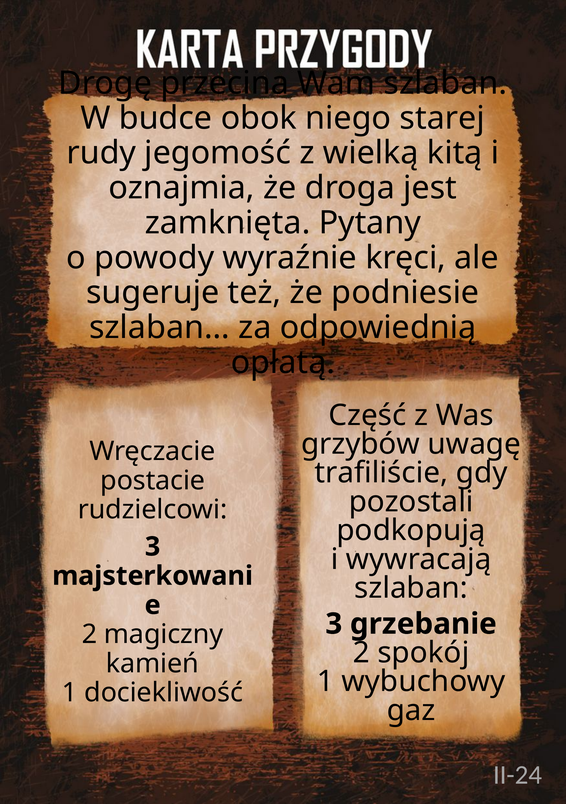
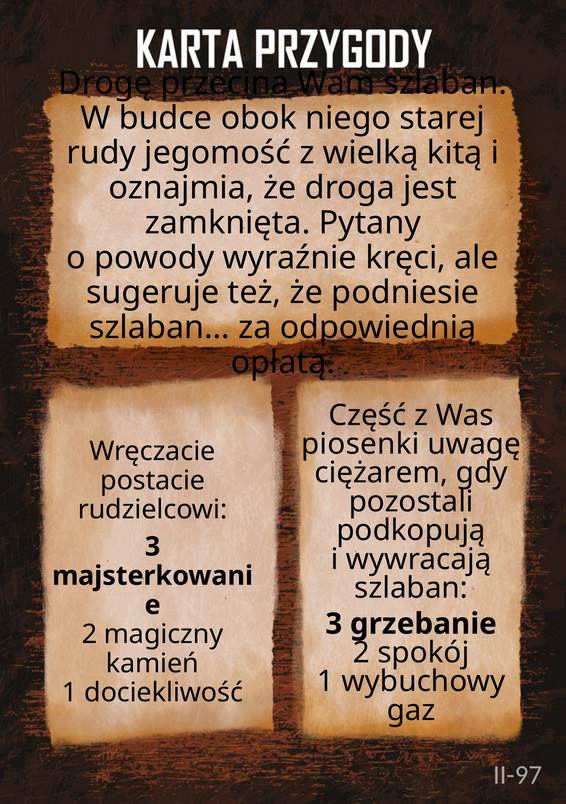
grzybów: grzybów -> piosenki (360, 444)
trafiliście: trafiliście -> ciężarem (381, 473)
II-24: II-24 -> II-97 (518, 775)
